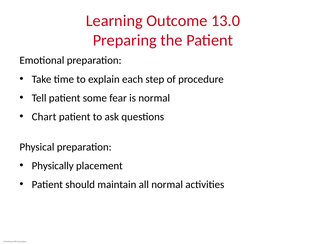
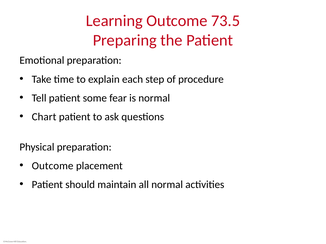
13.0: 13.0 -> 73.5 (226, 21)
Physically: Physically -> Outcome (53, 166)
